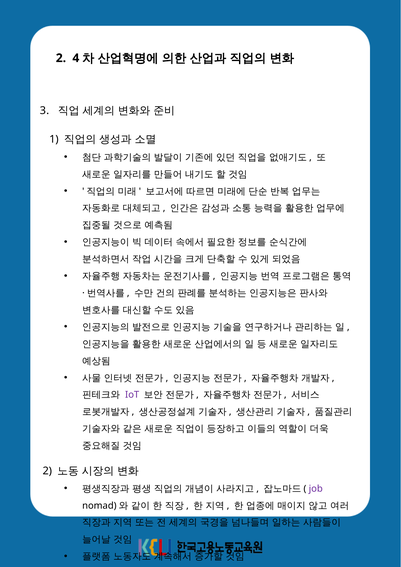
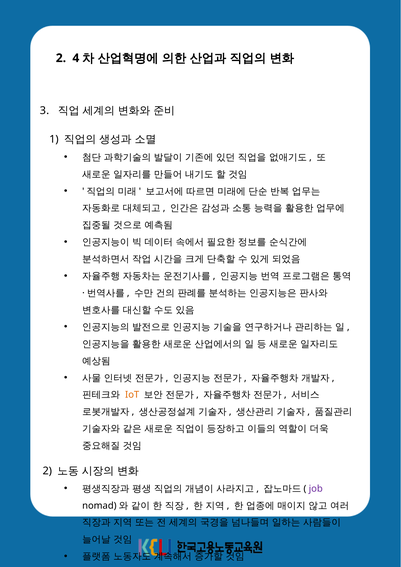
IoT colour: purple -> orange (132, 395)
